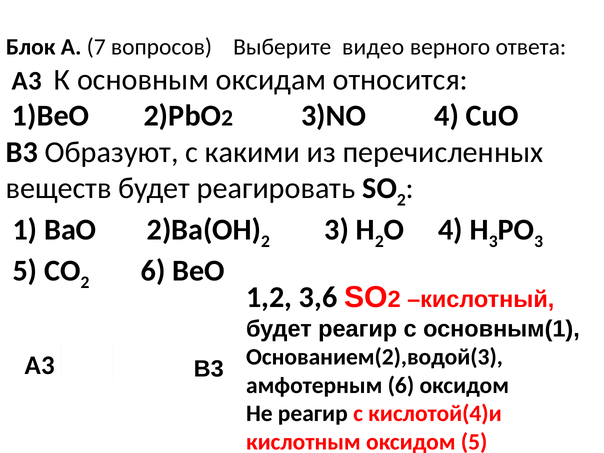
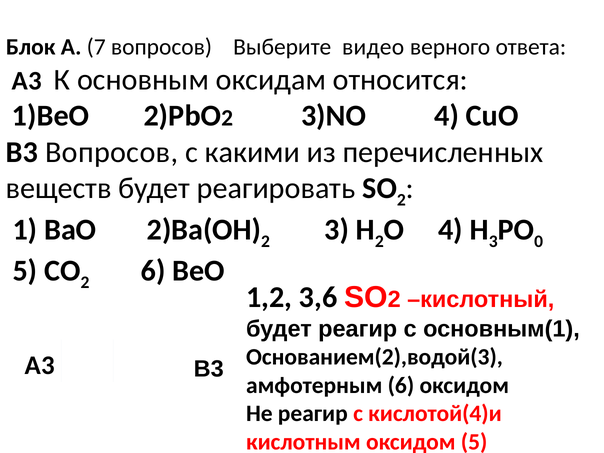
В3 Образуют: Образуют -> Вопросов (112, 152)
3: 3 -> 0 (539, 241)
